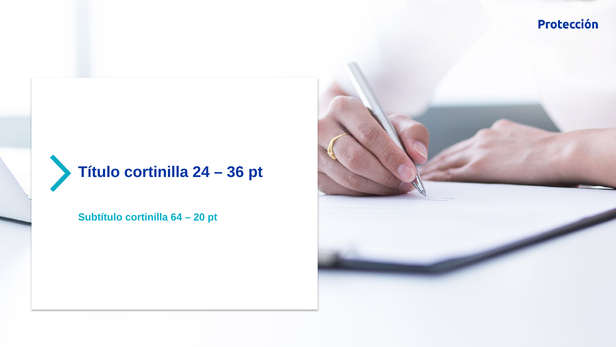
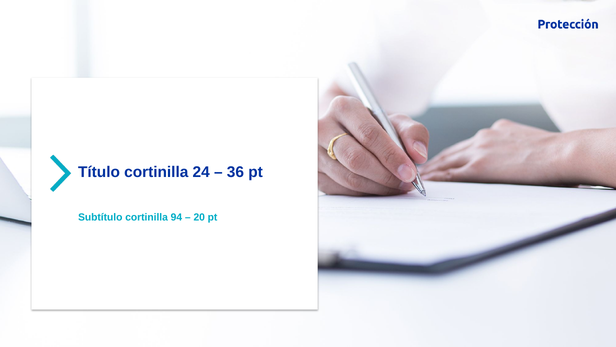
64: 64 -> 94 (176, 217)
